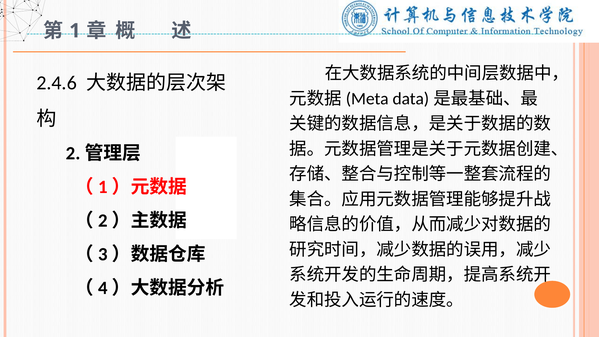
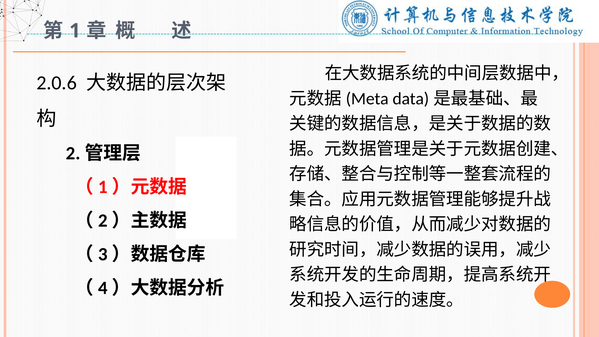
2.4.6: 2.4.6 -> 2.0.6 (57, 83)
